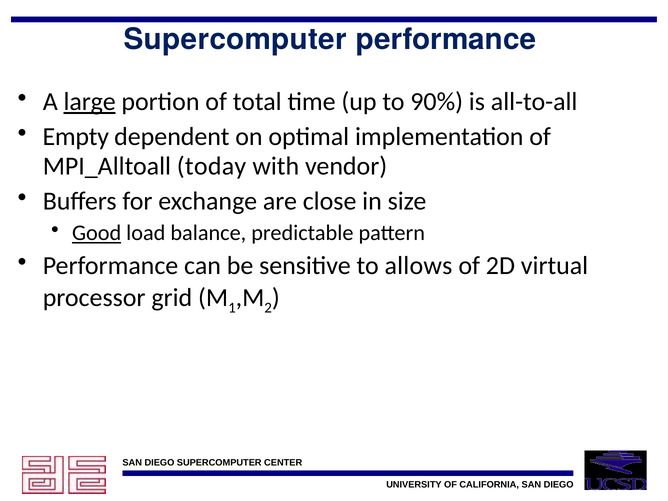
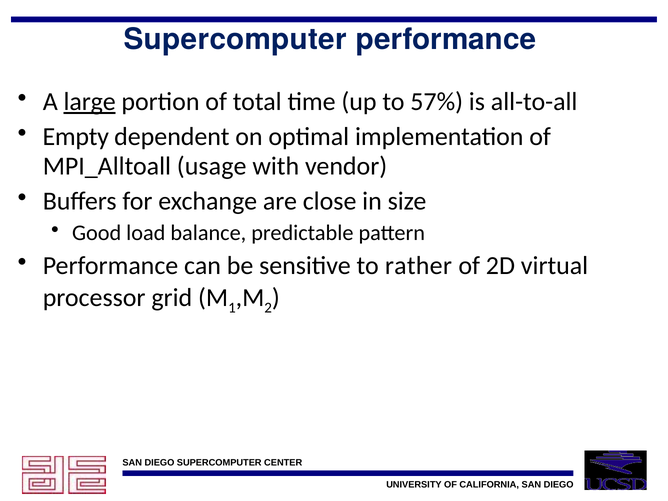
90%: 90% -> 57% (437, 102)
today: today -> usage (212, 166)
Good underline: present -> none (97, 233)
allows: allows -> rather (418, 266)
